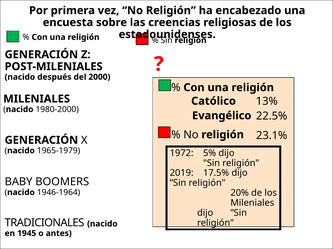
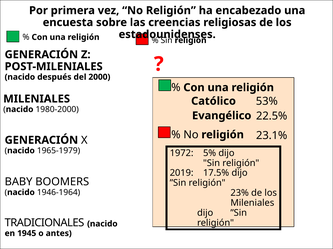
13%: 13% -> 53% (267, 101)
20%: 20% -> 23% (240, 193)
